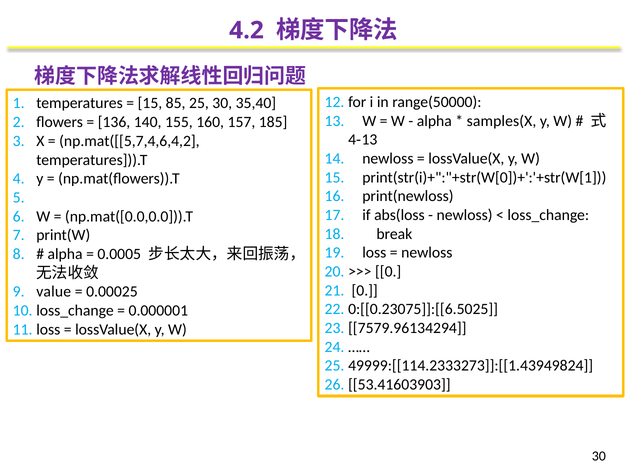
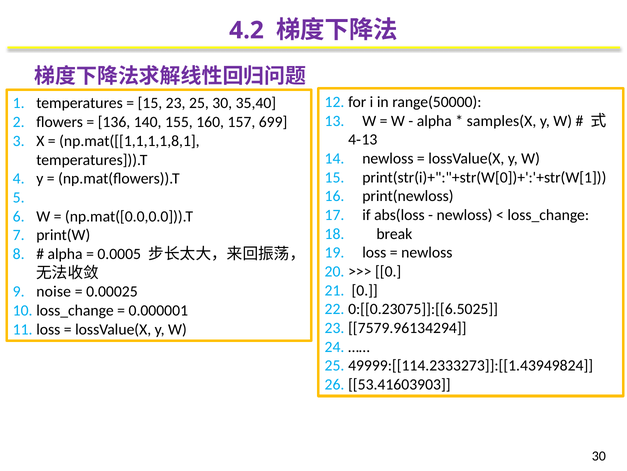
85: 85 -> 23 (176, 103)
185: 185 -> 699 (273, 122)
np.mat([[5,7,4,6,4,2: np.mat([[5,7,4,6,4,2 -> np.mat([[1,1,1,1,8,1 (129, 141)
value: value -> noise (54, 291)
